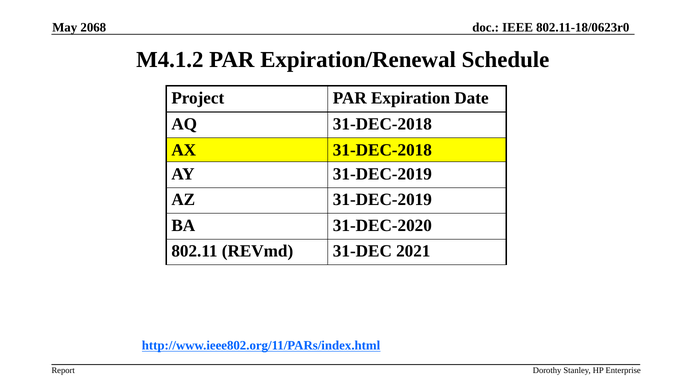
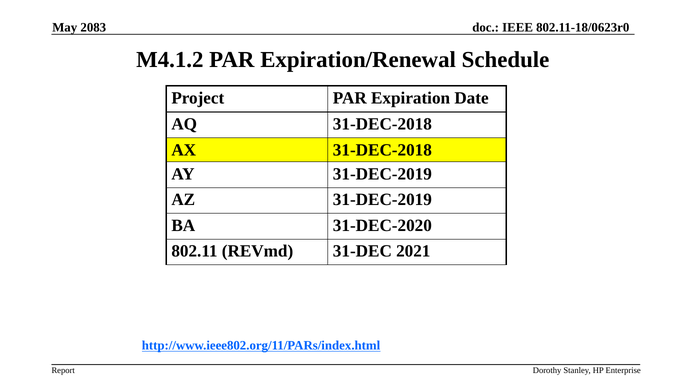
2068: 2068 -> 2083 (93, 27)
